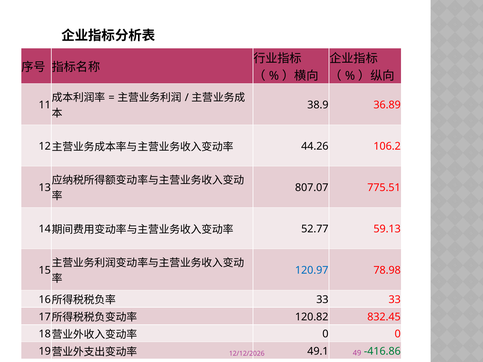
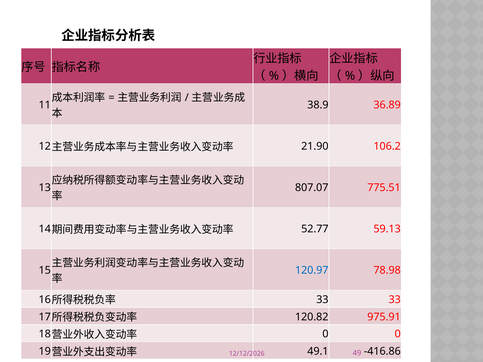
44.26: 44.26 -> 21.90 (315, 146)
832.45: 832.45 -> 975.91 (384, 317)
-416.86 colour: green -> black (382, 352)
